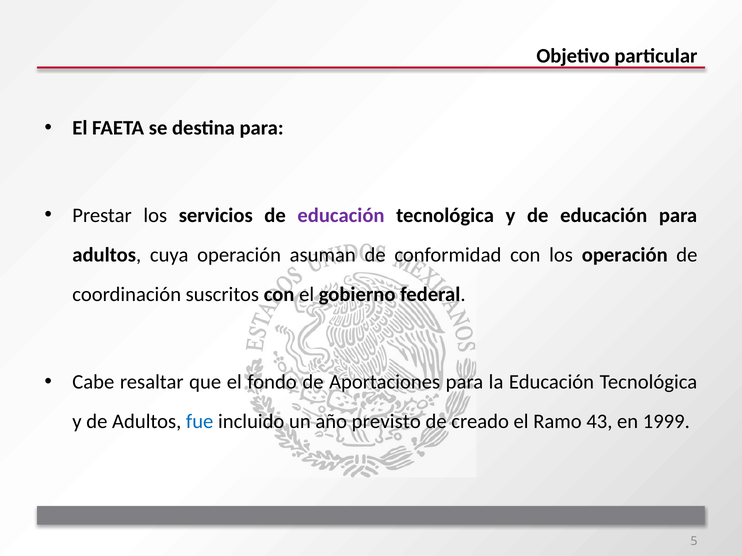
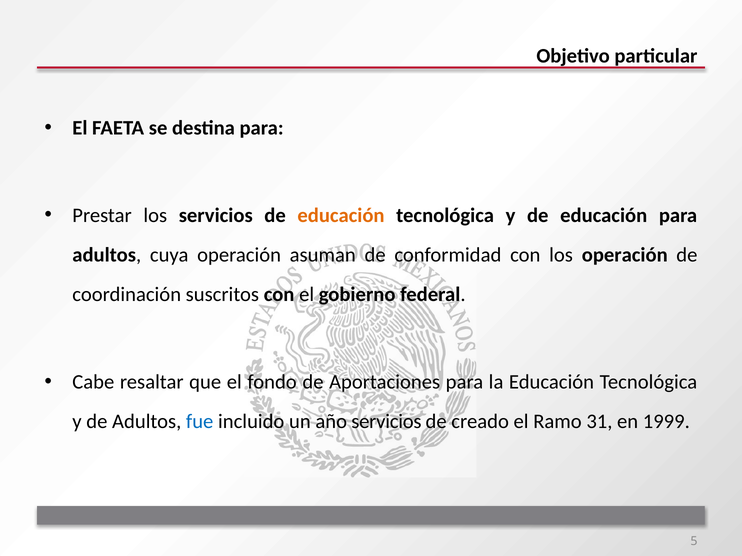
educación colour: purple -> orange (341, 216)
año previsto: previsto -> servicios (386, 422)
43: 43 -> 31 (599, 422)
